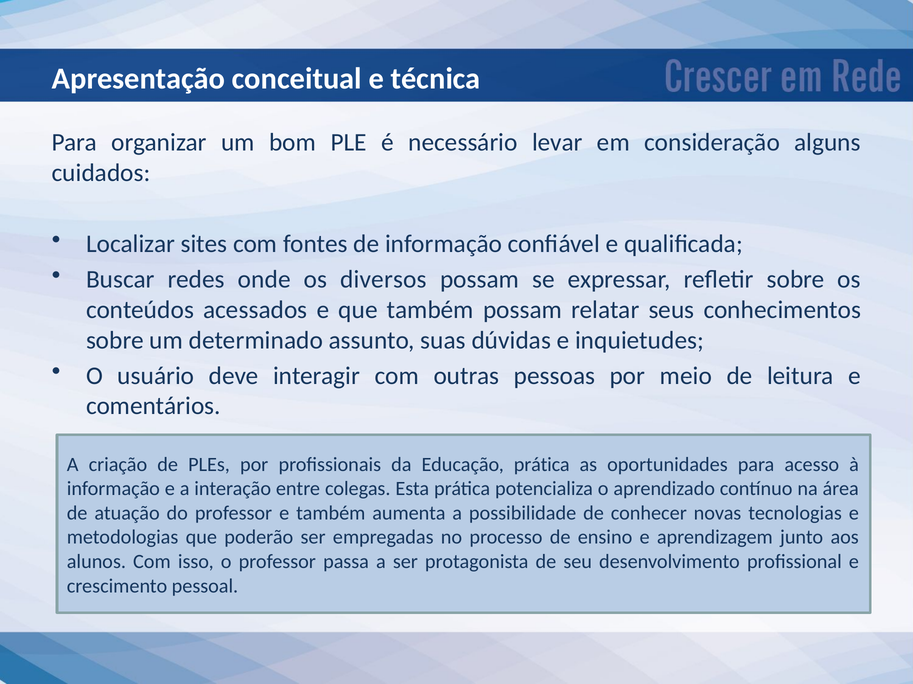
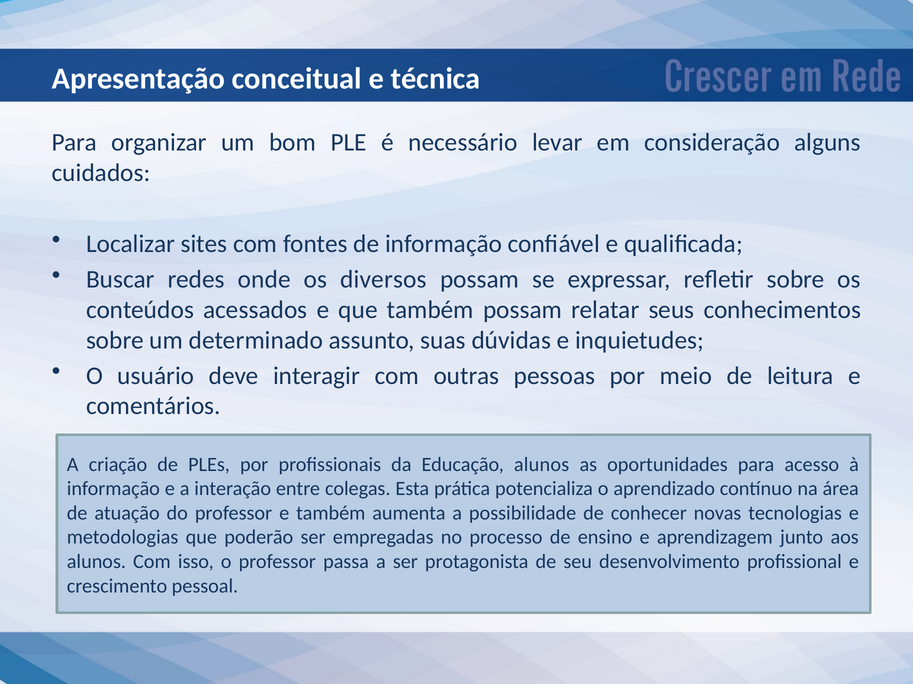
Educação prática: prática -> alunos (542, 465)
